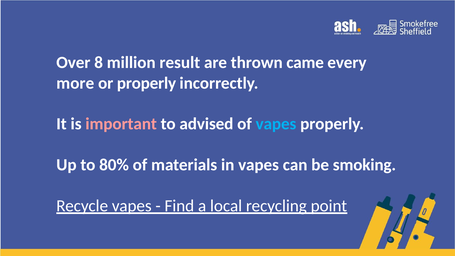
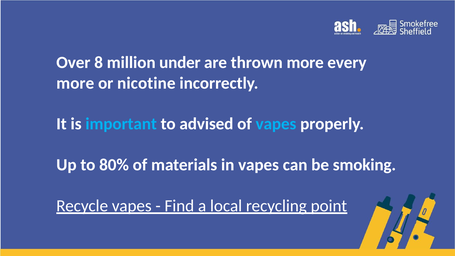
result: result -> under (180, 63)
thrown came: came -> more (305, 63)
or properly: properly -> nicotine (146, 83)
important colour: pink -> light blue (121, 124)
